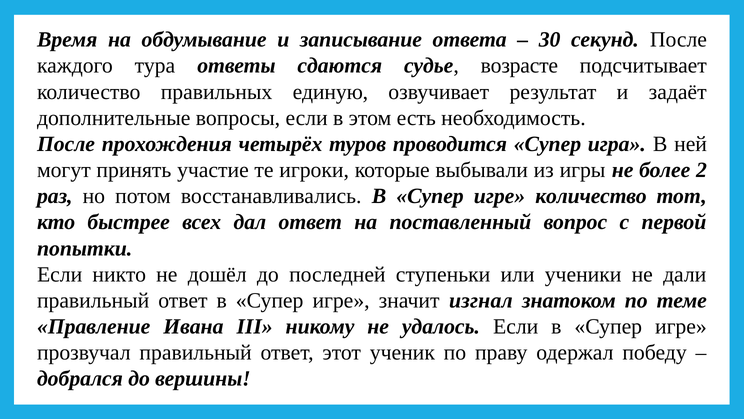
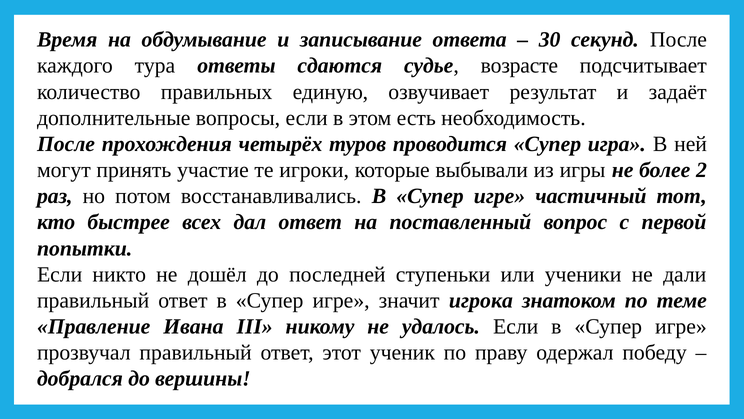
игре количество: количество -> частичный (591, 196)
изгнал: изгнал -> игрока (481, 300)
